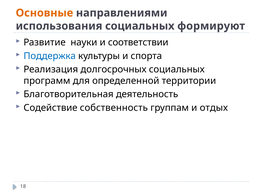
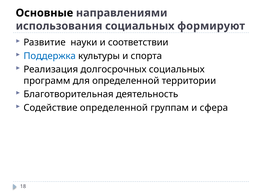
Основные colour: orange -> black (44, 13)
Содействие собственность: собственность -> определенной (114, 108)
отдых: отдых -> сфера (214, 108)
